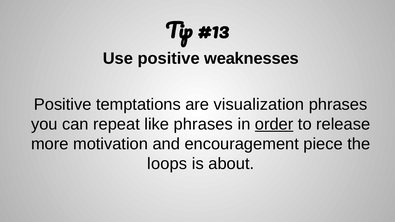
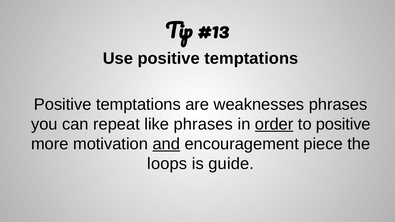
Use positive weaknesses: weaknesses -> temptations (251, 58)
visualization: visualization -> weaknesses (259, 105)
to release: release -> positive (343, 124)
and underline: none -> present (166, 144)
about: about -> guide (231, 164)
